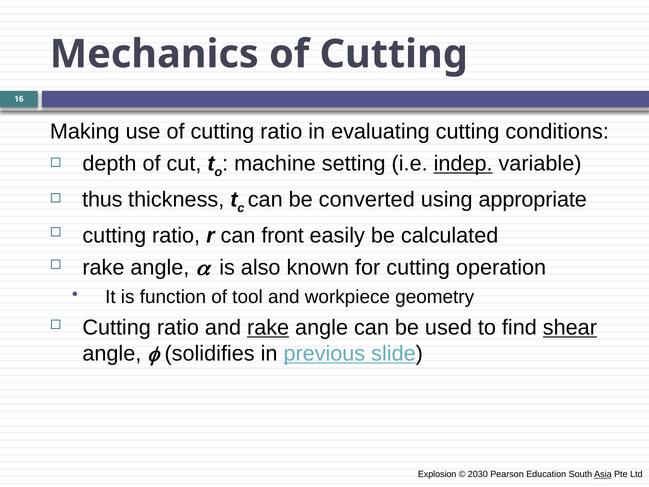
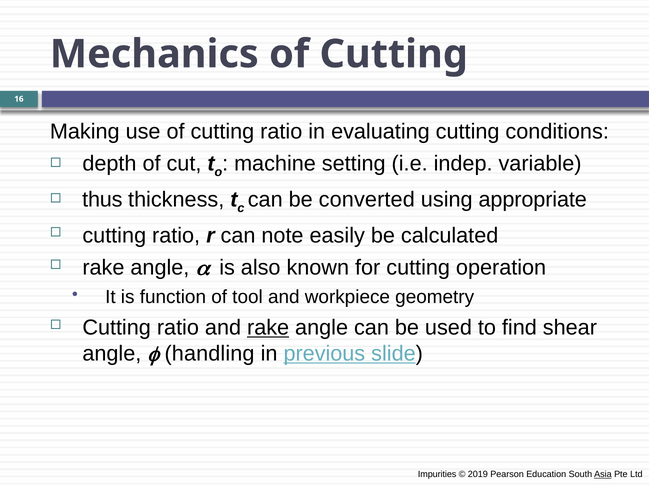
indep underline: present -> none (463, 164)
front: front -> note (282, 235)
shear underline: present -> none (570, 328)
solidifies: solidifies -> handling (210, 353)
Explosion: Explosion -> Impurities (437, 474)
2030: 2030 -> 2019 (478, 474)
